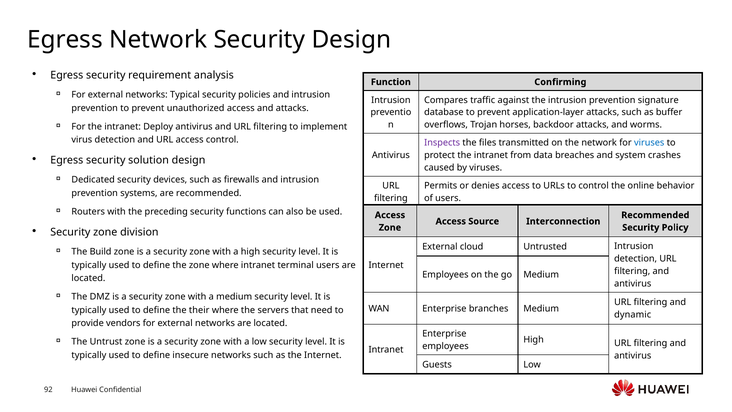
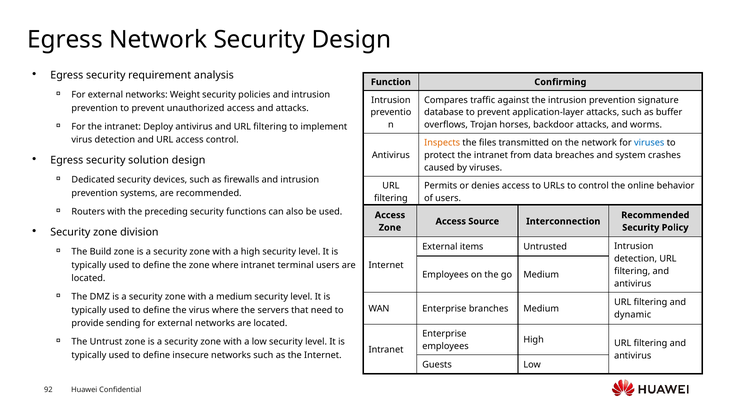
Typical: Typical -> Weight (185, 95)
Inspects colour: purple -> orange (442, 143)
cloud: cloud -> items (472, 247)
the their: their -> virus (199, 310)
vendors: vendors -> sending (123, 323)
